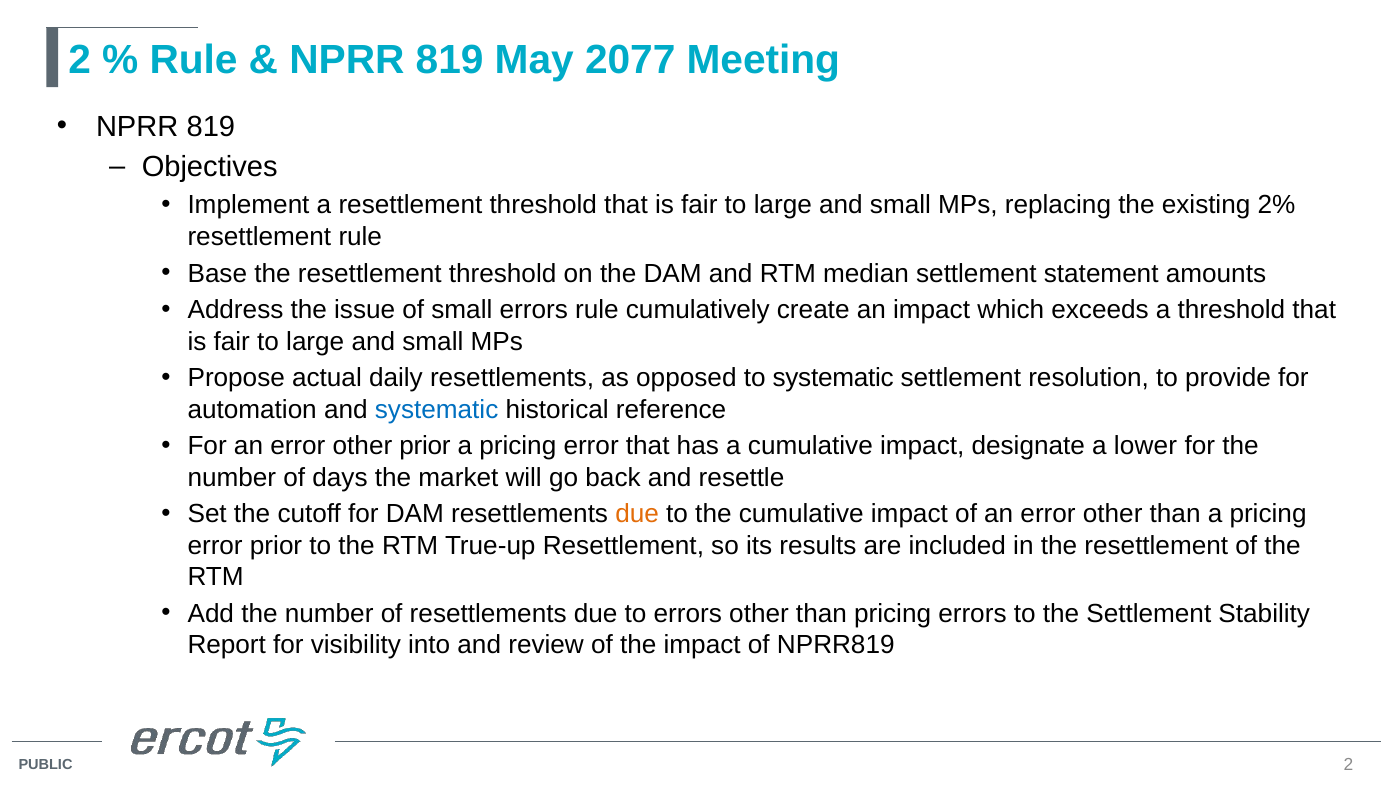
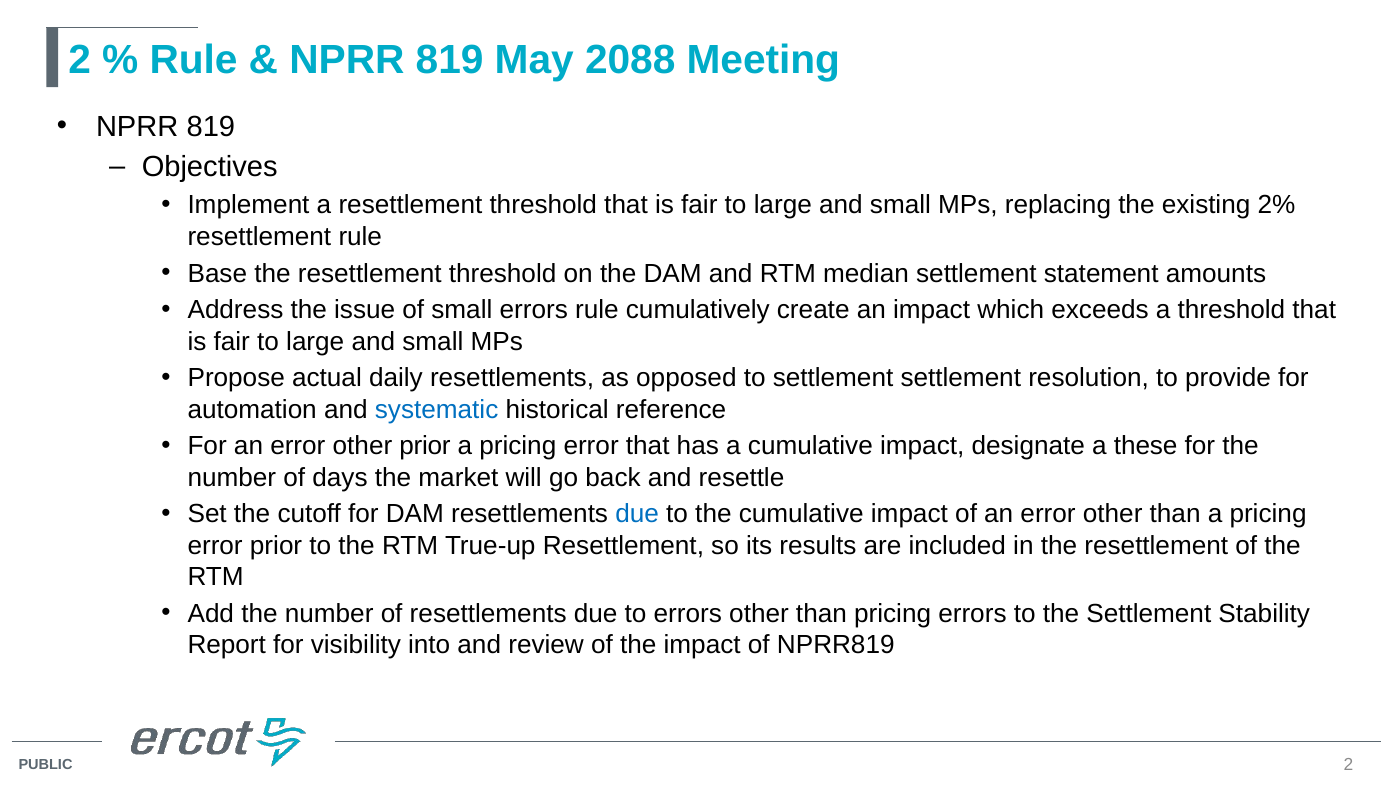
2077: 2077 -> 2088 (630, 60)
to systematic: systematic -> settlement (833, 378)
lower: lower -> these (1146, 446)
due colour: orange -> blue (637, 514)
